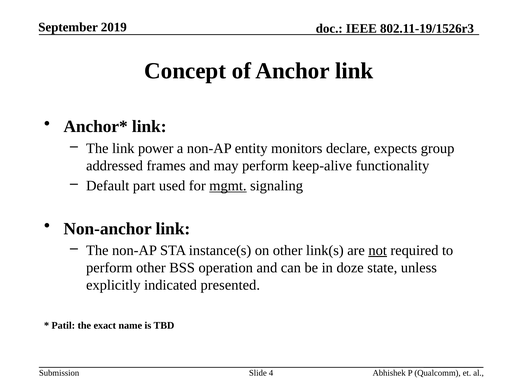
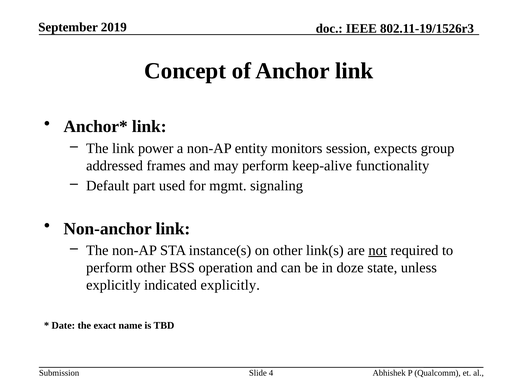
declare: declare -> session (348, 148)
mgmt underline: present -> none (228, 186)
indicated presented: presented -> explicitly (230, 285)
Patil: Patil -> Date (63, 325)
